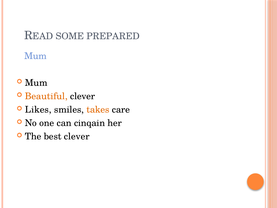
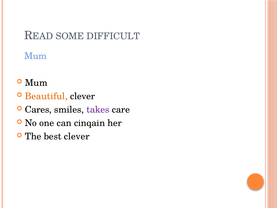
PREPARED: PREPARED -> DIFFICULT (113, 36)
Likes: Likes -> Cares (38, 110)
takes colour: orange -> purple (98, 110)
